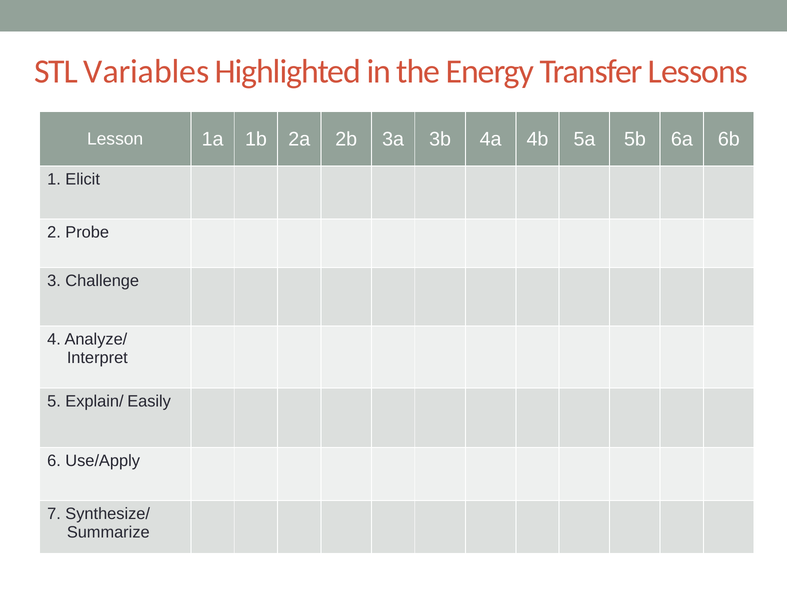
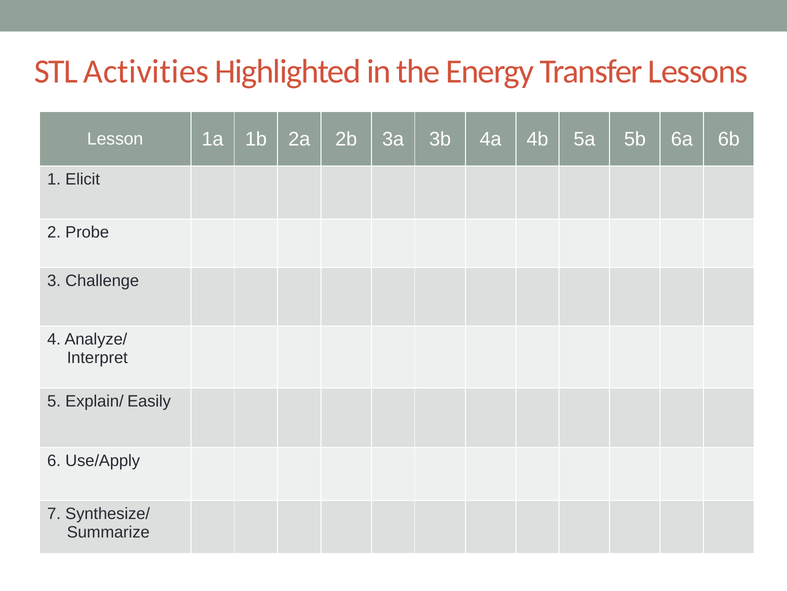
Variables: Variables -> Activities (146, 71)
